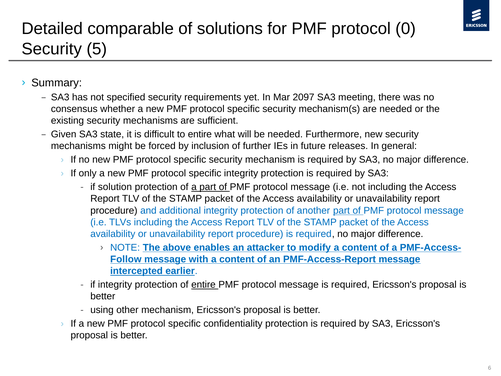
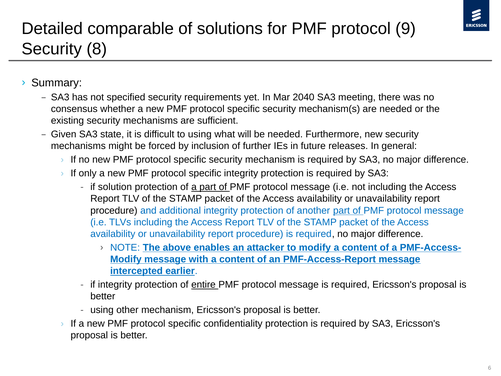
0: 0 -> 9 (406, 29)
5: 5 -> 8 (97, 49)
2097: 2097 -> 2040 (304, 97)
to entire: entire -> using (200, 134)
Follow: Follow -> Modify (126, 259)
